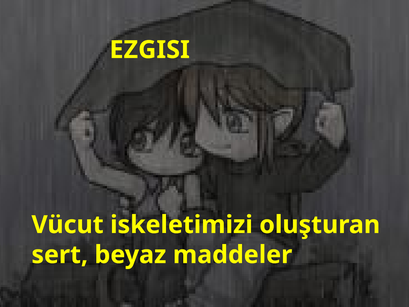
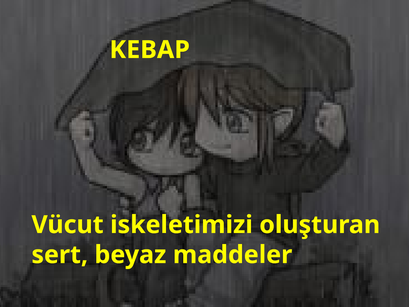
EZGISI: EZGISI -> KEBAP (150, 50)
